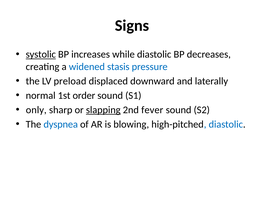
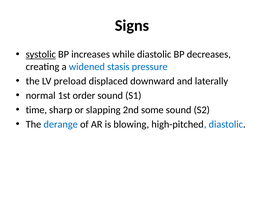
only: only -> time (36, 110)
slapping underline: present -> none (103, 110)
fever: fever -> some (152, 110)
dyspnea: dyspnea -> derange (61, 124)
